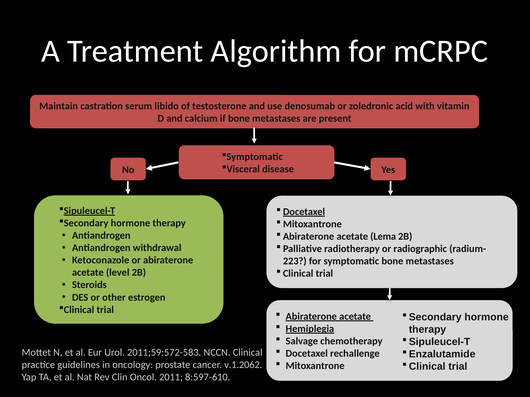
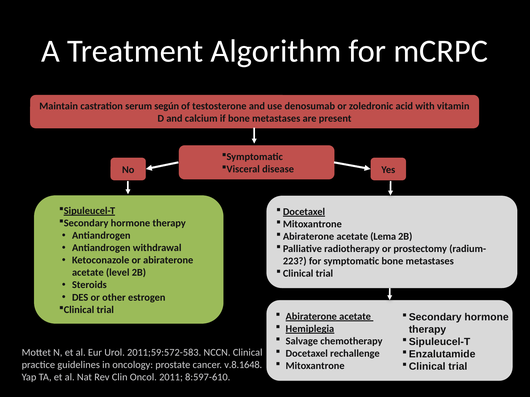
libido: libido -> según (167, 106)
radiographic: radiographic -> prostectomy (420, 249)
v.1.2062: v.1.2062 -> v.8.1648 (243, 365)
